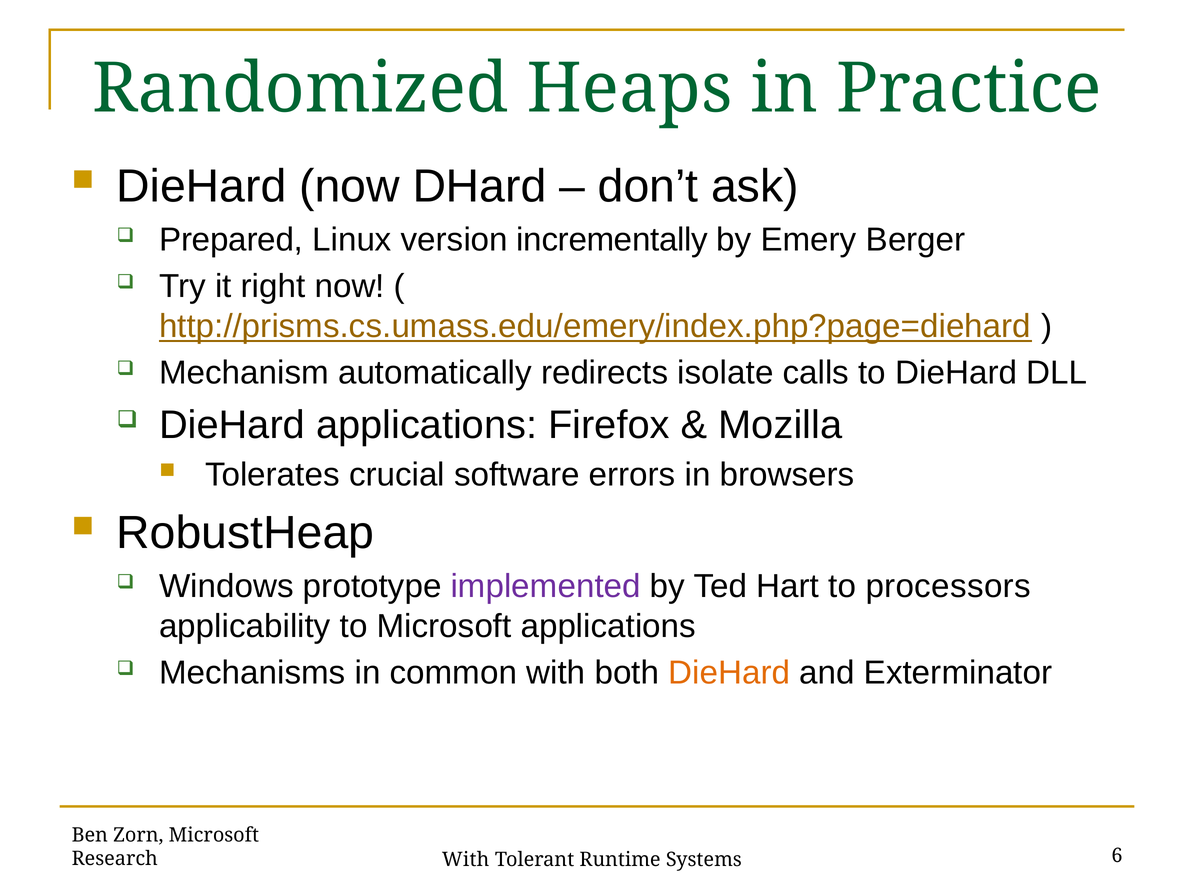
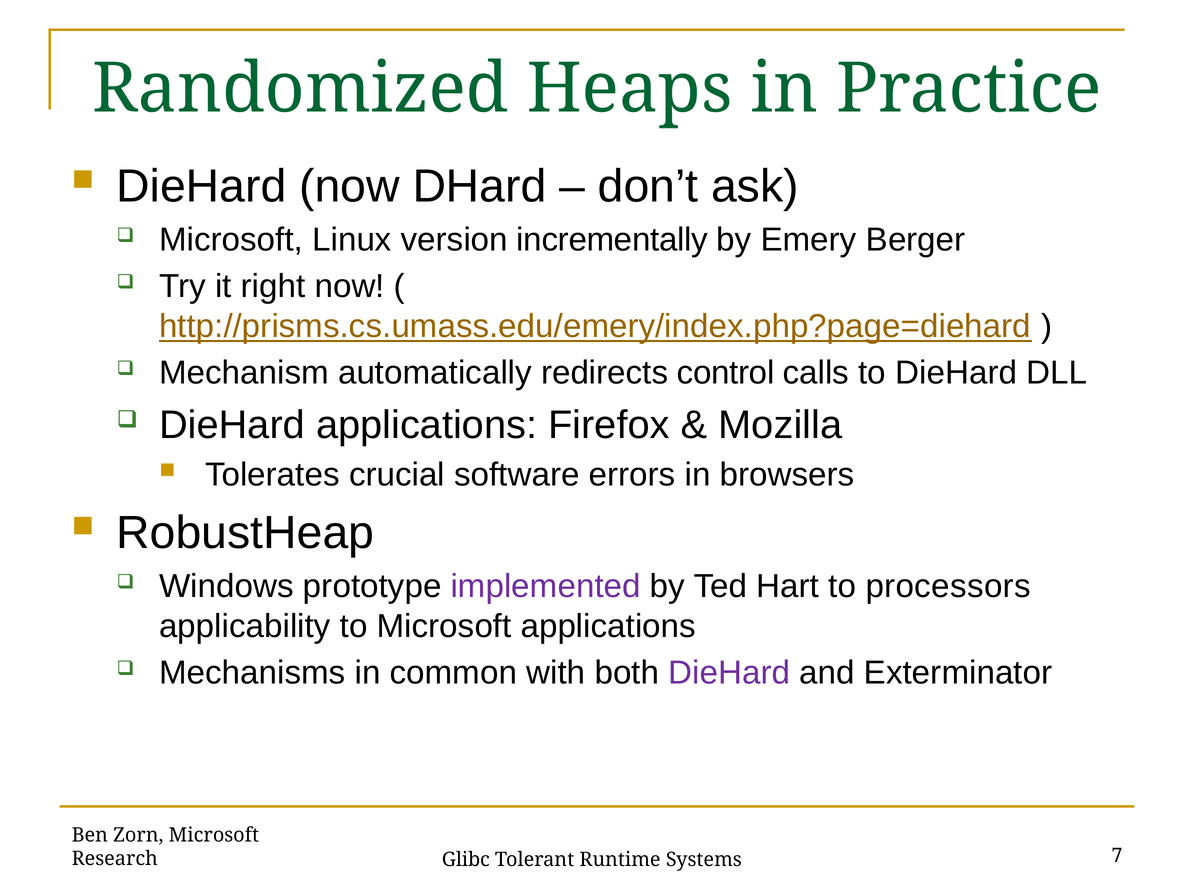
Prepared: Prepared -> Microsoft (231, 240)
isolate: isolate -> control (726, 373)
DieHard colour: orange -> purple (729, 672)
Research With: With -> Glibc (466, 859)
6: 6 -> 7 (1117, 855)
